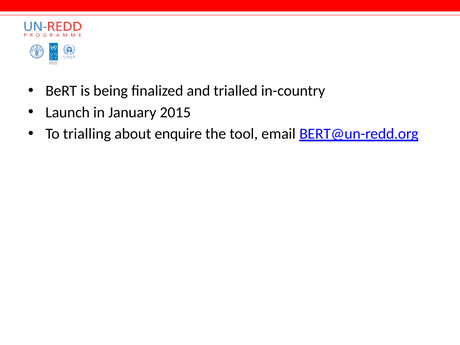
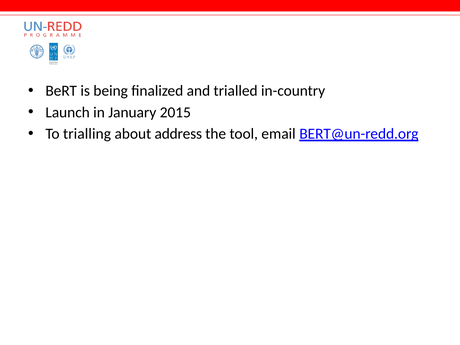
enquire: enquire -> address (178, 134)
